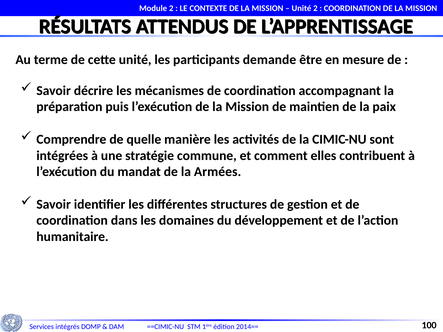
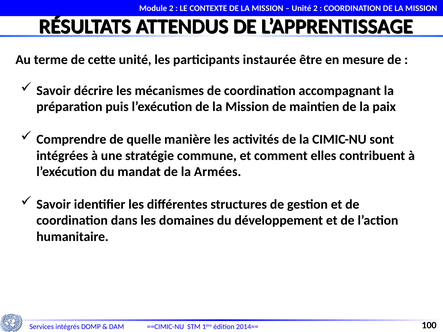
demande: demande -> instaurée (269, 60)
